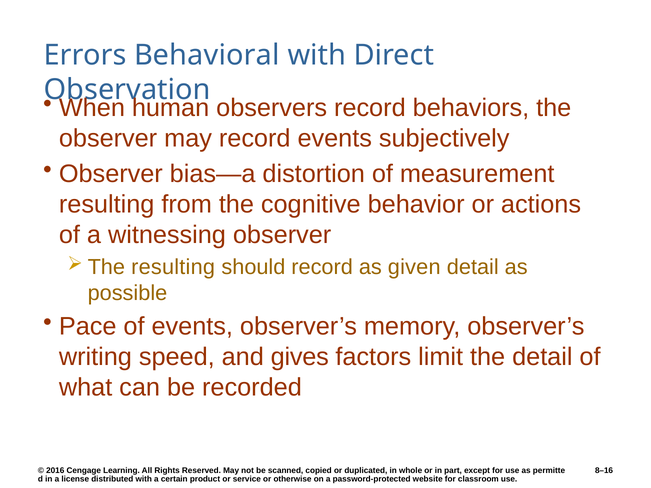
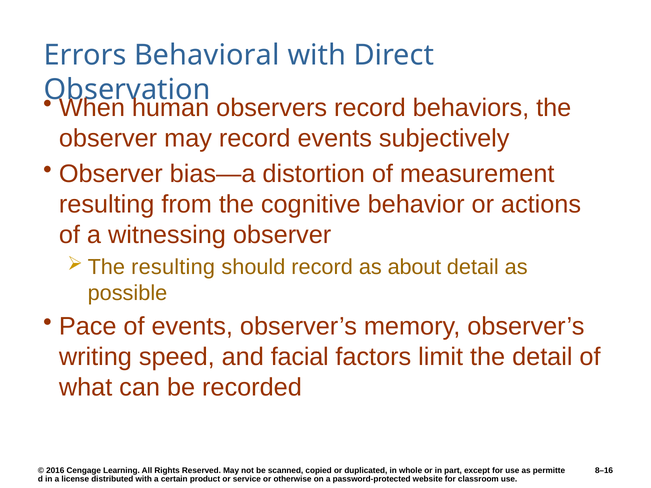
given: given -> about (414, 267)
gives: gives -> facial (300, 357)
